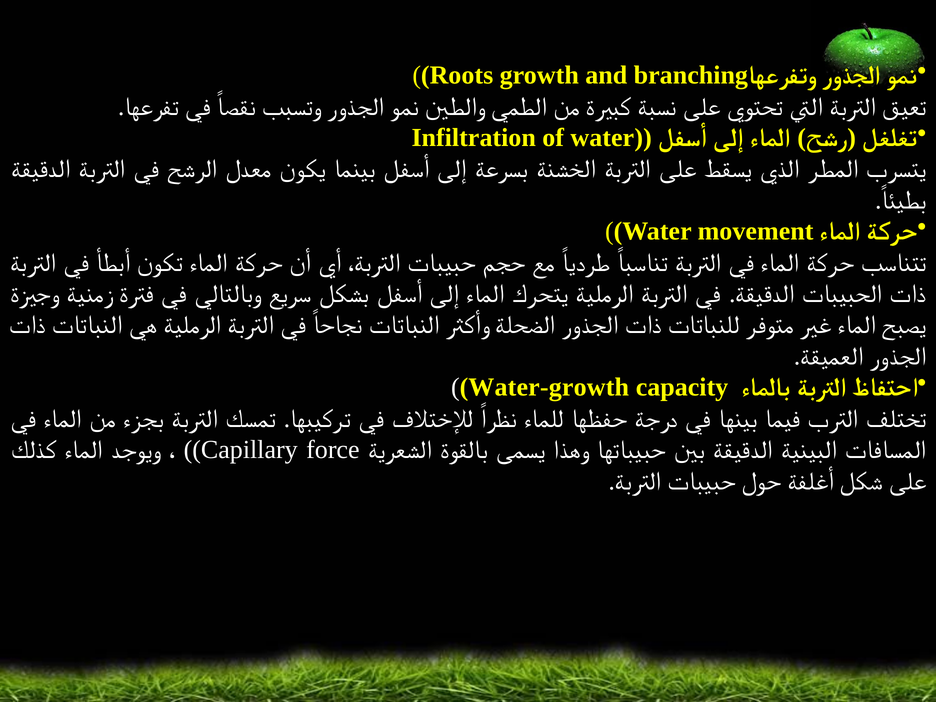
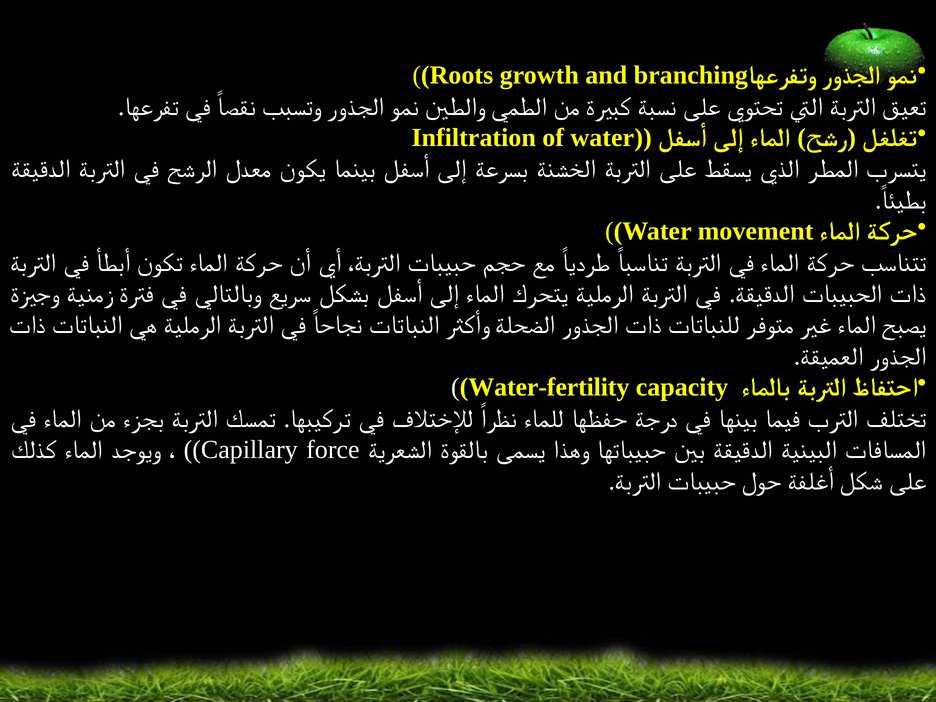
Water-growth: Water-growth -> Water-fertility (549, 387)
